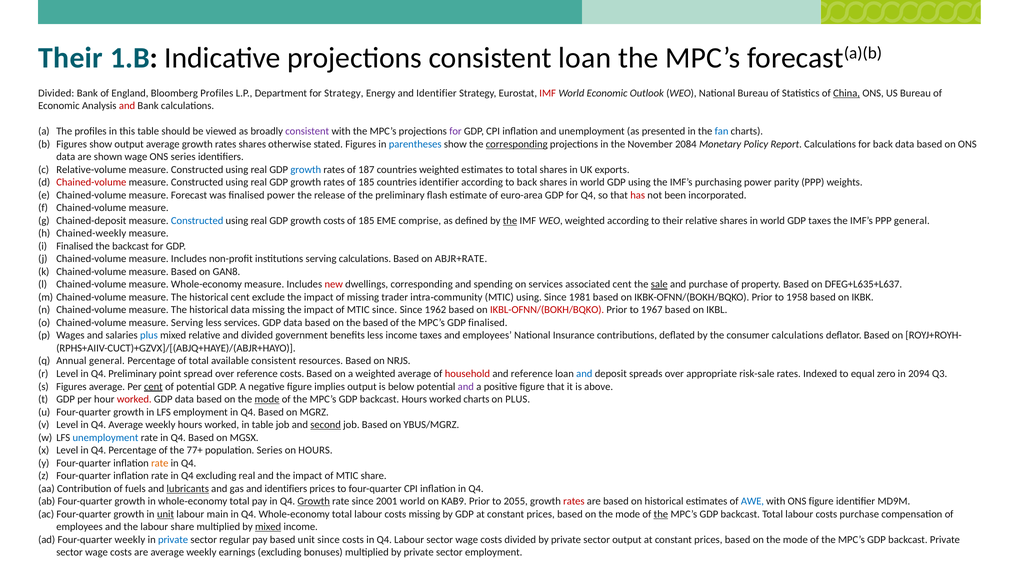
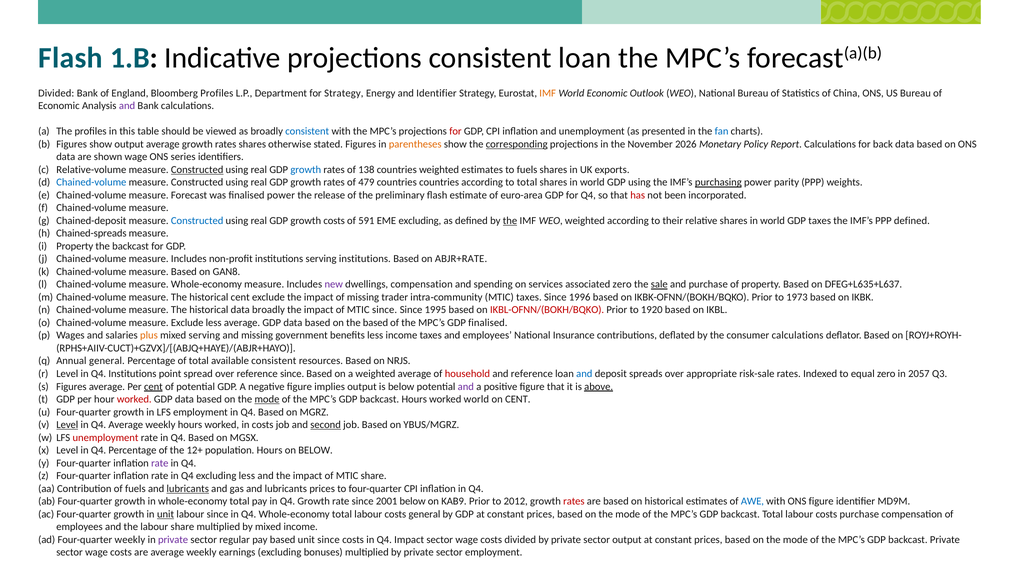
Their: Their -> Flash (71, 58)
IMF colour: red -> orange (548, 93)
China underline: present -> none (847, 93)
and colour: red -> purple (127, 106)
consistent colour: purple -> blue (307, 131)
for colour: purple -> red (455, 131)
parentheses colour: blue -> orange (415, 144)
2084: 2084 -> 2026 (686, 144)
Constructed underline: none -> present (197, 170)
187: 187 -> 138 (366, 170)
to total: total -> fuels (527, 170)
Chained-volume colour: red -> blue (91, 183)
rates of 185: 185 -> 479 (366, 183)
countries identifier: identifier -> countries (439, 183)
to back: back -> total (527, 183)
purchasing underline: none -> present (718, 183)
185: 185 -> 591 (366, 221)
EME comprise: comprise -> excluding (420, 221)
PPP general: general -> defined (912, 221)
Chained-weekly: Chained-weekly -> Chained-spreads (91, 234)
i Finalised: Finalised -> Property (75, 246)
serving calculations: calculations -> institutions (365, 259)
new colour: red -> purple (334, 285)
dwellings corresponding: corresponding -> compensation (422, 285)
associated cent: cent -> zero (622, 285)
MTIC using: using -> taxes (529, 297)
1981: 1981 -> 1996 (580, 297)
1958: 1958 -> 1973 (797, 297)
data missing: missing -> broadly (268, 310)
1962: 1962 -> 1995 (435, 310)
1967: 1967 -> 1920 (652, 310)
measure Serving: Serving -> Exclude (187, 323)
less services: services -> average (242, 323)
plus colour: blue -> orange (149, 336)
mixed relative: relative -> serving (204, 336)
and divided: divided -> missing (257, 336)
Q4 Preliminary: Preliminary -> Institutions (132, 374)
reference costs: costs -> since (292, 374)
2094: 2094 -> 2057 (919, 374)
above underline: none -> present (599, 387)
worked charts: charts -> world (476, 399)
on PLUS: PLUS -> CENT (518, 399)
Level underline: none -> present (67, 425)
in table: table -> costs (263, 425)
unemployment colour: blue -> red (106, 438)
77+: 77+ -> 12+ (195, 450)
population Series: Series -> Hours (270, 450)
on HOURS: HOURS -> BELOW (316, 450)
rate colour: orange -> purple (160, 463)
excluding real: real -> less (247, 476)
gas and identifiers: identifiers -> lubricants (286, 489)
Growth underline: present -> none (314, 501)
2001 world: world -> below (413, 501)
2055: 2055 -> 2012 (516, 501)
labour main: main -> since (218, 514)
costs missing: missing -> general (424, 514)
the underline: present -> none (661, 514)
mixed underline: present -> none (268, 527)
private colour: blue -> purple (173, 540)
Q4 Labour: Labour -> Impact (409, 540)
